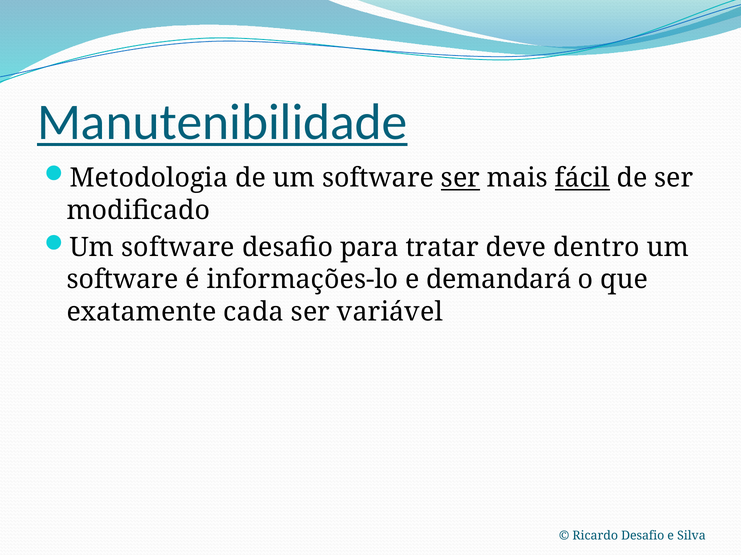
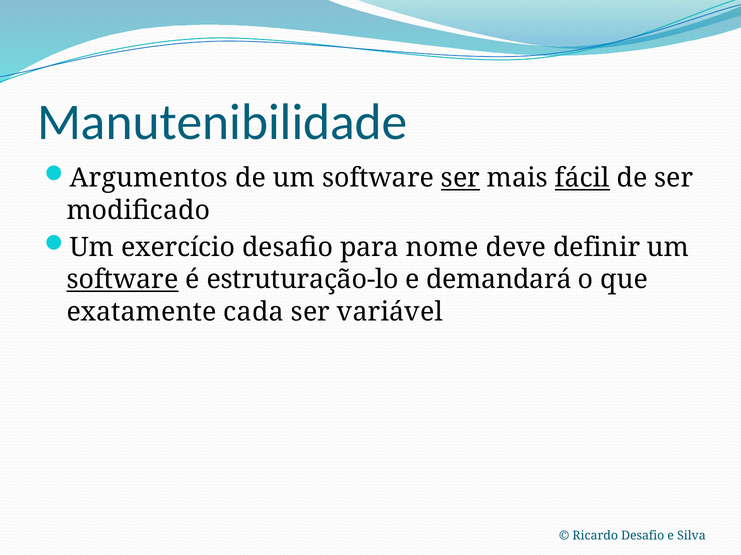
Manutenibilidade underline: present -> none (222, 122)
Metodologia: Metodologia -> Argumentos (149, 178)
software: software -> exercício (178, 248)
tratar: tratar -> nome (442, 248)
dentro: dentro -> definir (597, 248)
software underline: none -> present (122, 280)
informações-lo: informações-lo -> estruturação-lo (303, 280)
